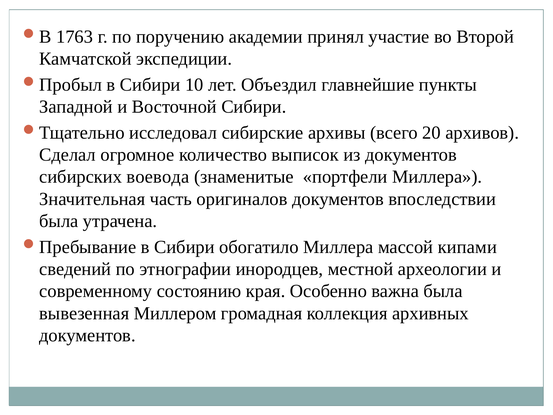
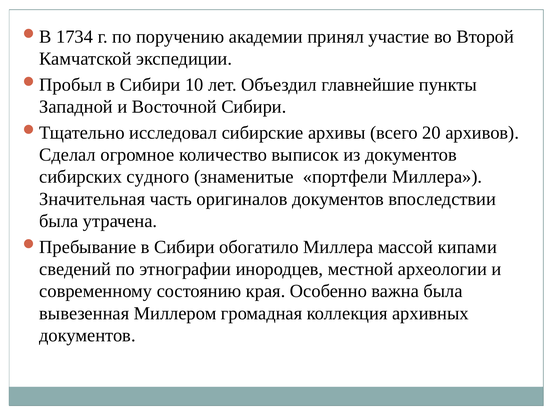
1763: 1763 -> 1734 (75, 37)
воевода: воевода -> судного (158, 177)
